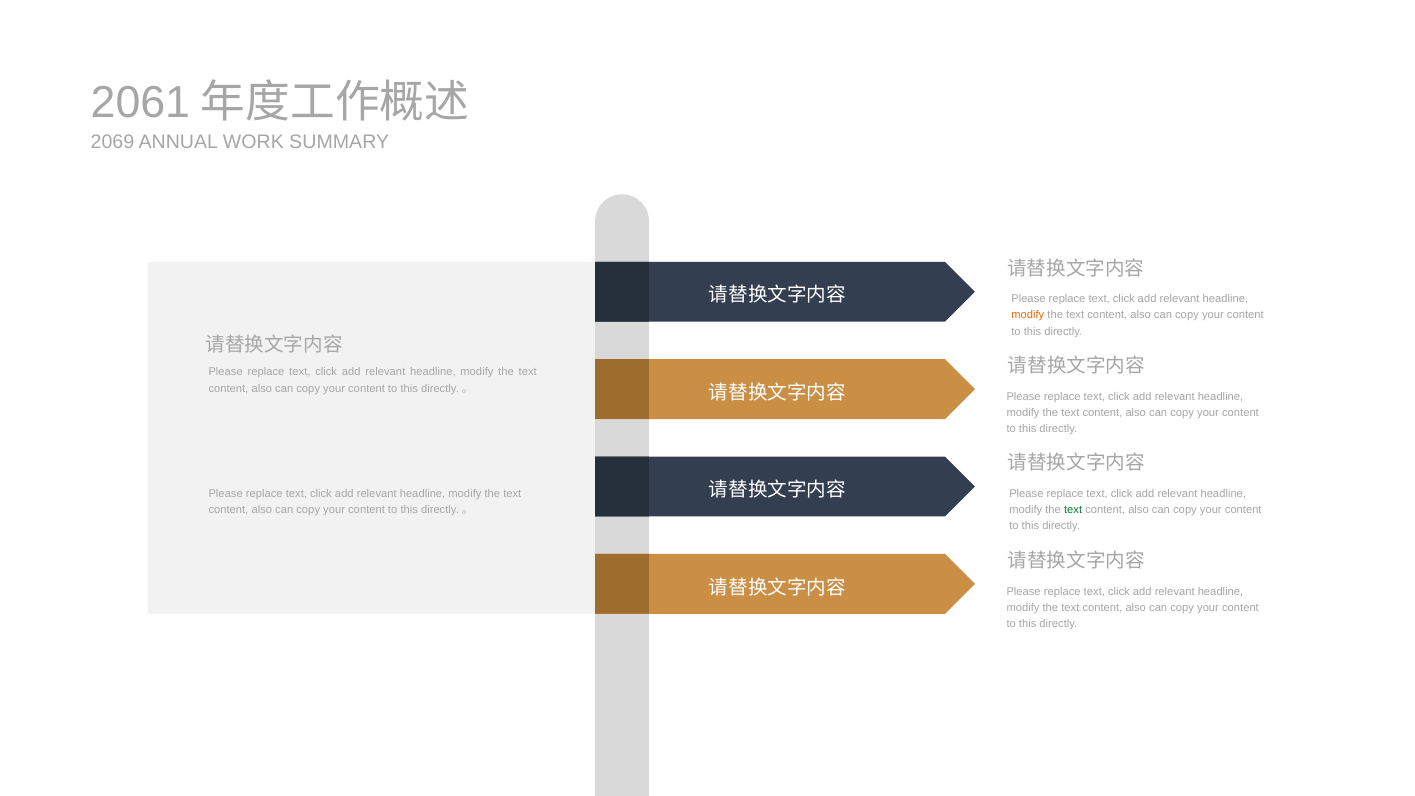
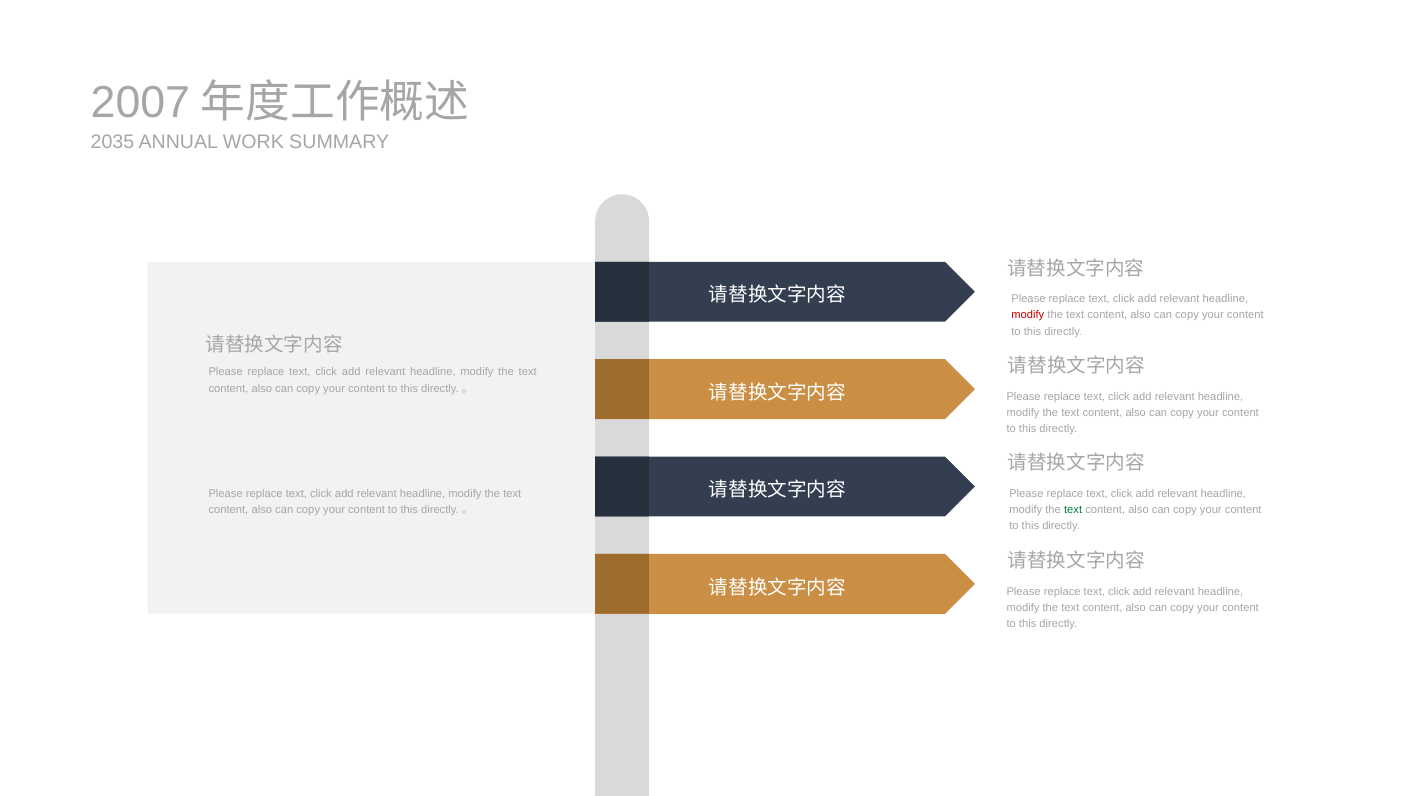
2061: 2061 -> 2007 (140, 103)
2069: 2069 -> 2035 (112, 142)
modify colour: orange -> red (1028, 315)
